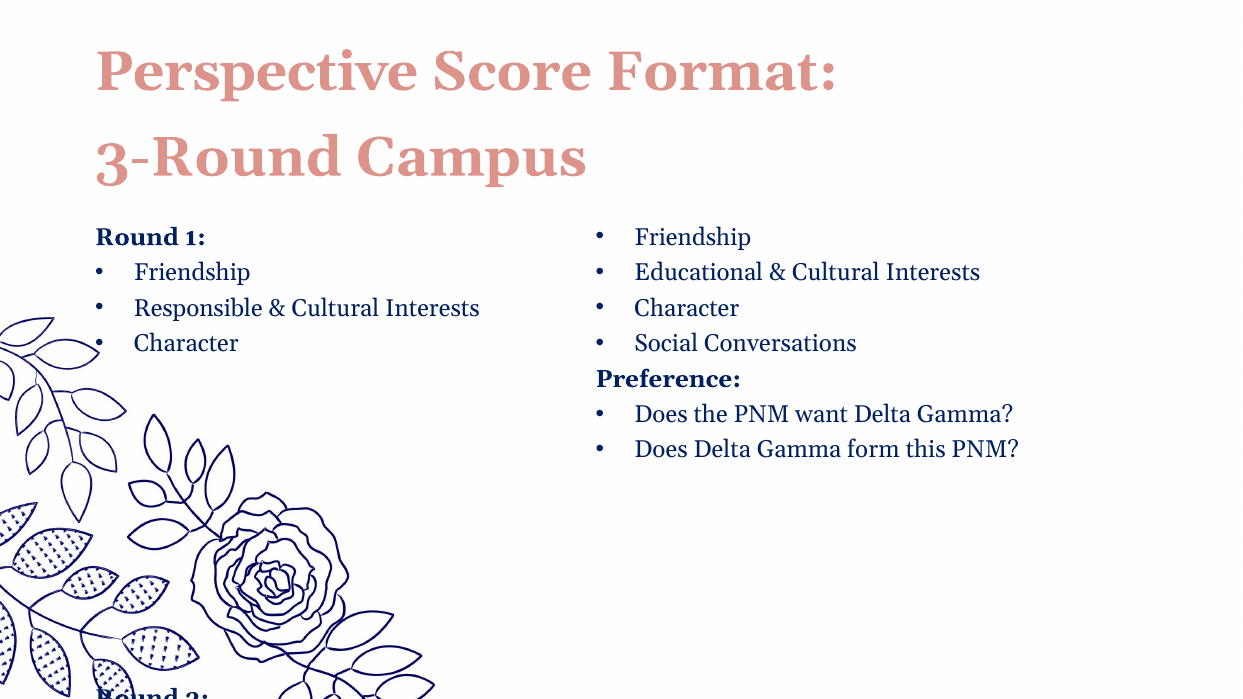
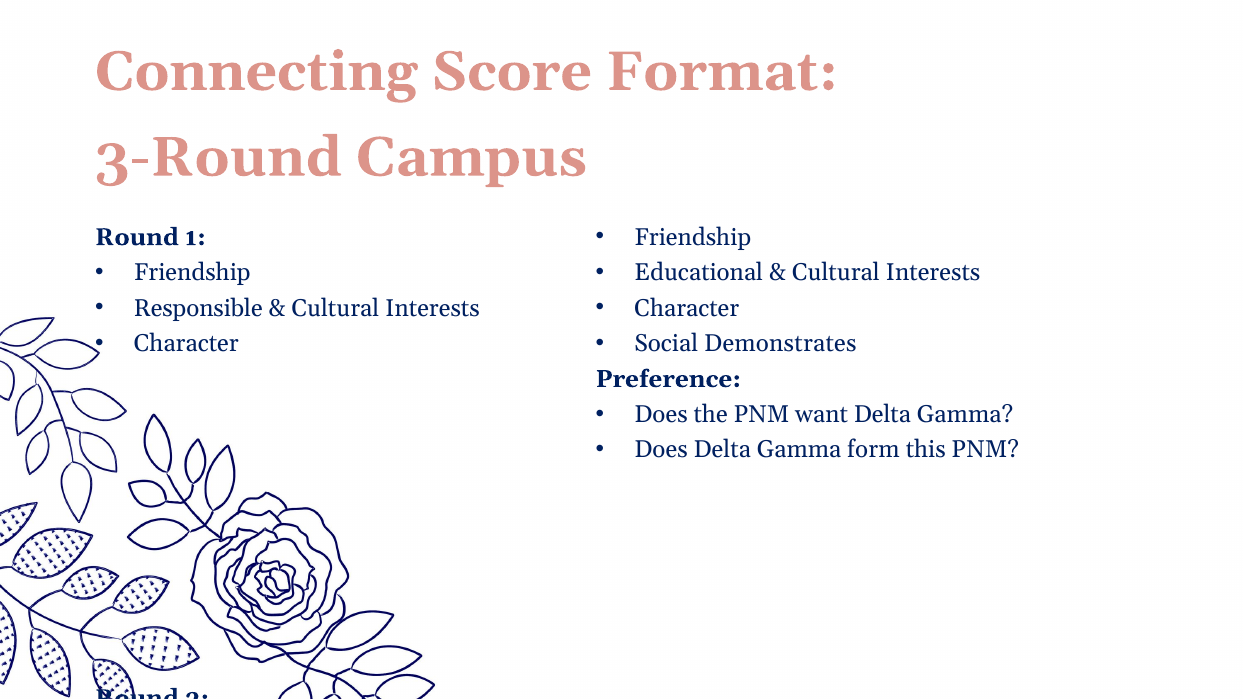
Perspective: Perspective -> Connecting (256, 72)
Conversations: Conversations -> Demonstrates (780, 344)
